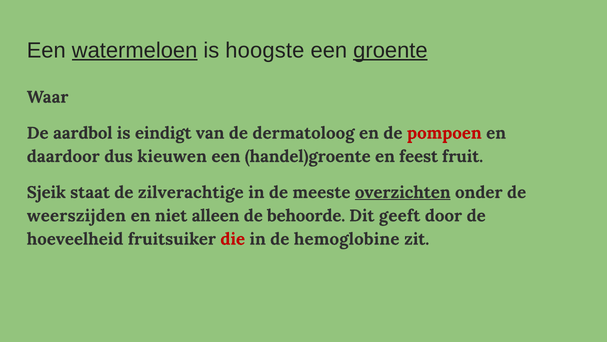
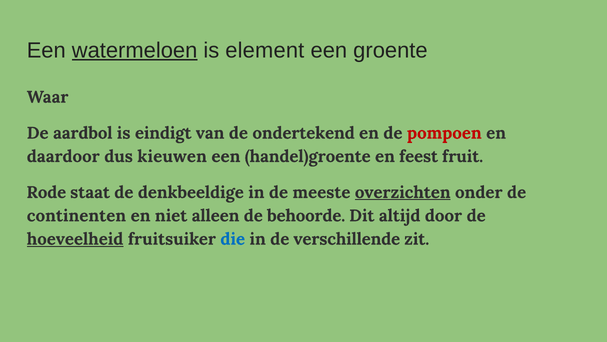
hoogste: hoogste -> element (265, 50)
groente underline: present -> none (390, 50)
dermatoloog: dermatoloog -> ondertekend (304, 133)
Sjeik: Sjeik -> Rode (46, 192)
zilverachtige: zilverachtige -> denkbeeldige (191, 192)
weerszijden: weerszijden -> continenten (76, 215)
geeft: geeft -> altijd (400, 215)
hoeveelheid underline: none -> present (75, 239)
die colour: red -> blue (233, 239)
hemoglobine: hemoglobine -> verschillende (347, 239)
